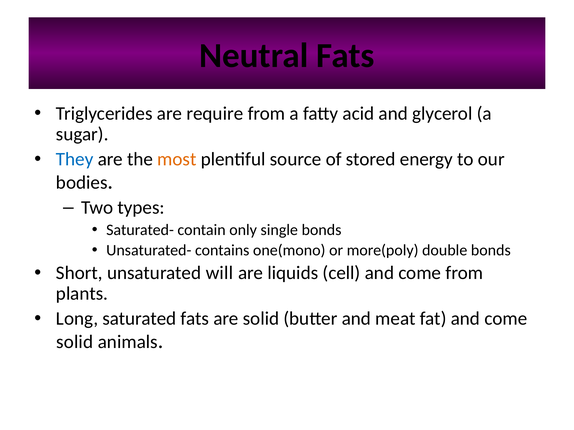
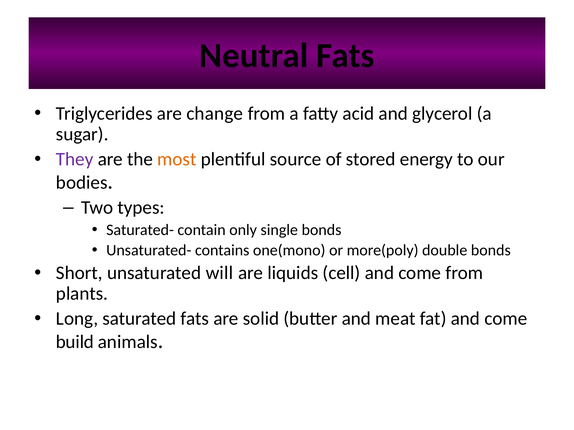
require: require -> change (215, 114)
They colour: blue -> purple (75, 159)
solid: solid -> build (75, 342)
